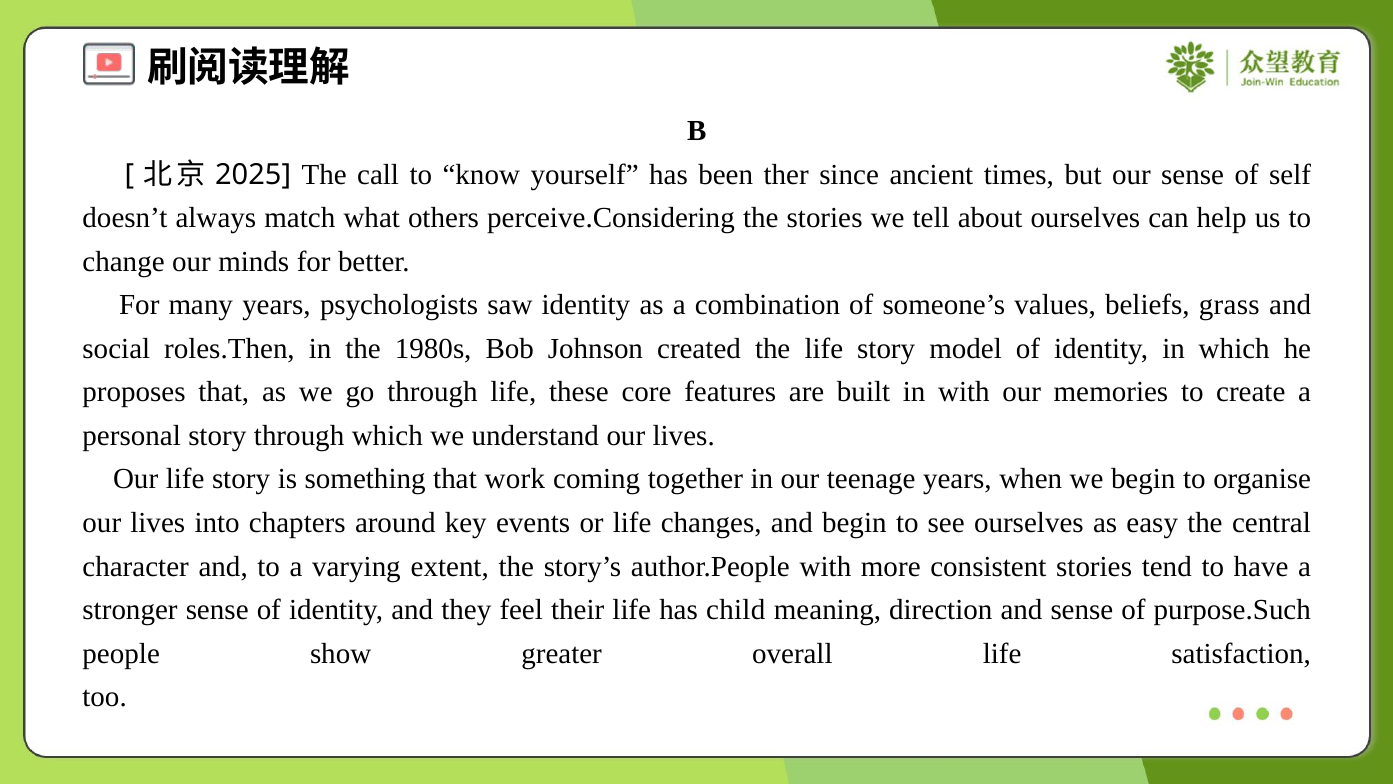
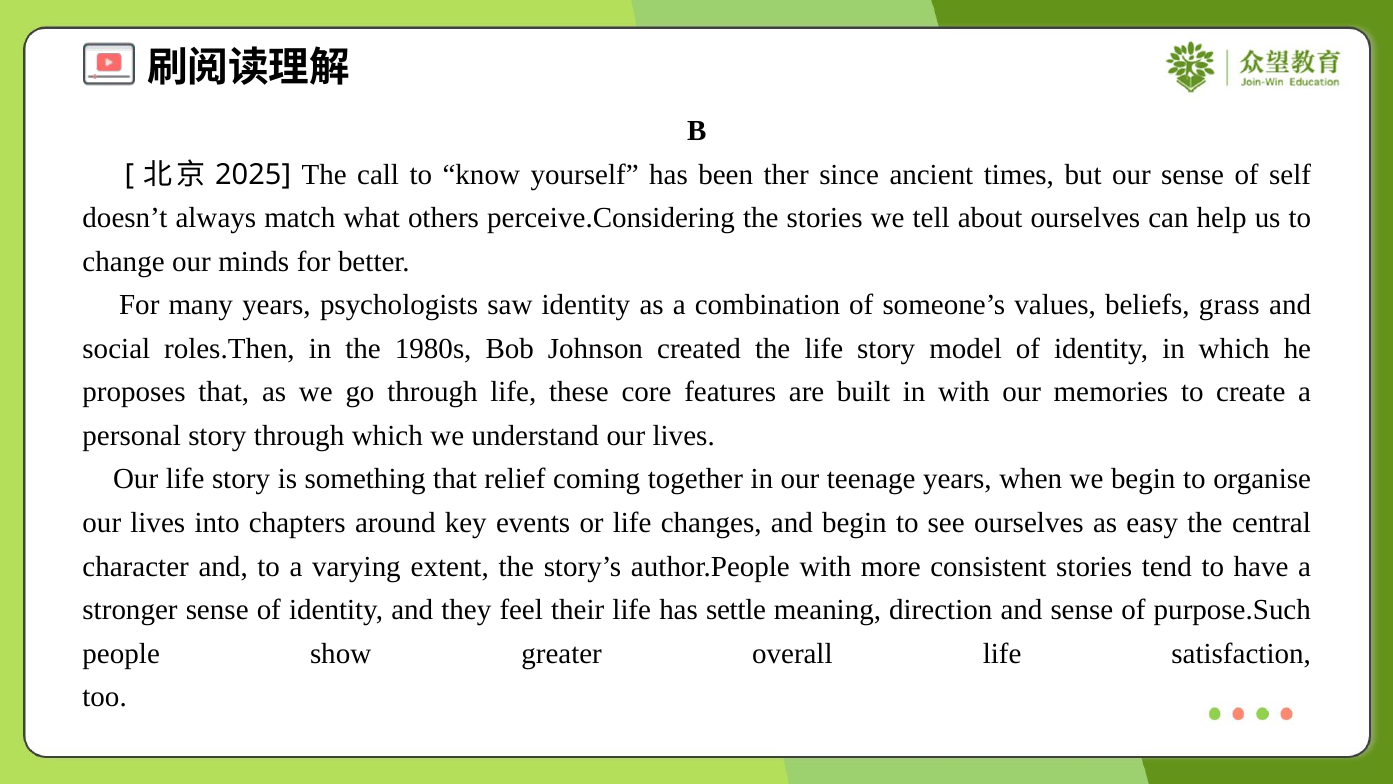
work: work -> relief (515, 479)
child: child -> settle (736, 610)
